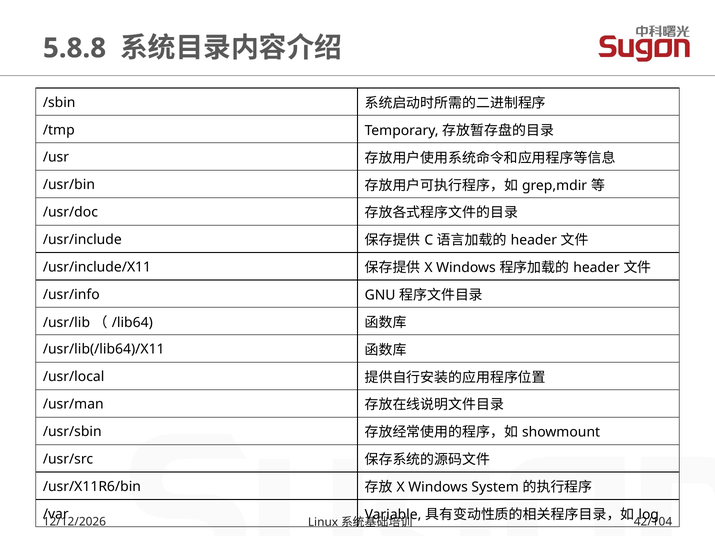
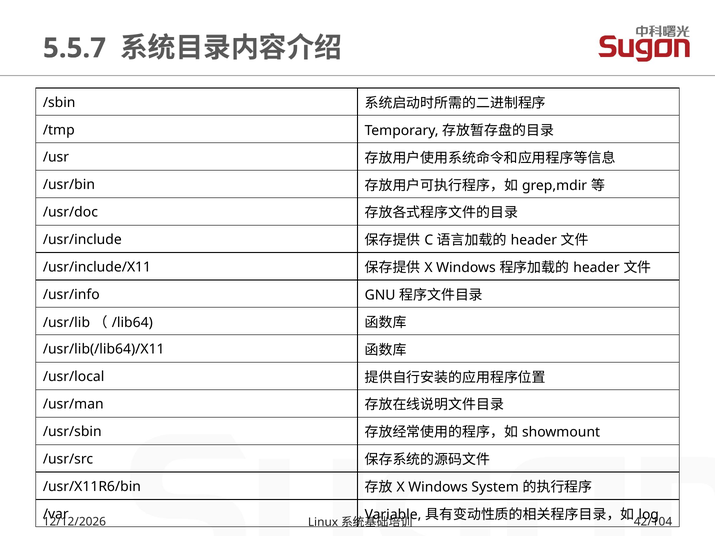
5.8.8: 5.8.8 -> 5.5.7 (75, 48)
